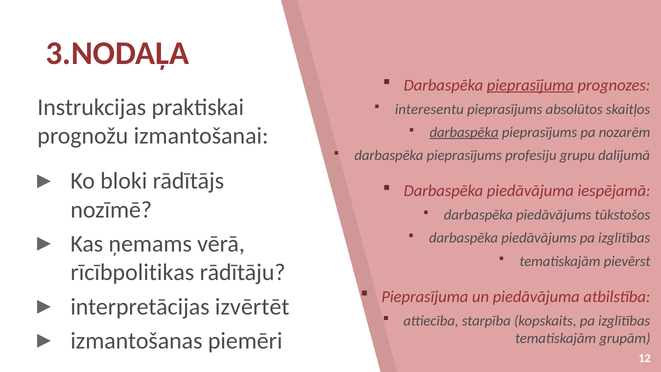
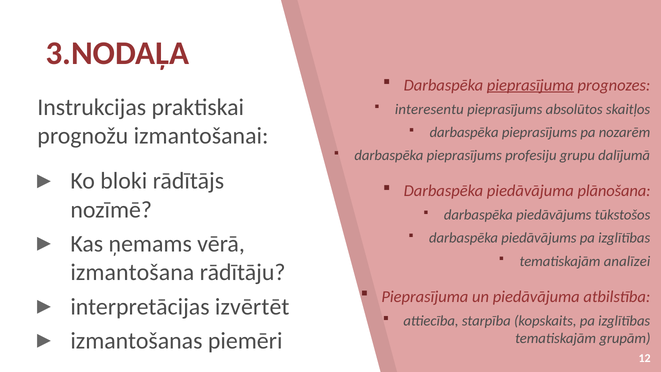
darbaspēka underline: present -> none (464, 132)
iespējamā: iespējamā -> plānošana (614, 191)
pievērst: pievērst -> analīzei (627, 261)
rīcībpolitikas: rīcībpolitikas -> izmantošana (132, 272)
